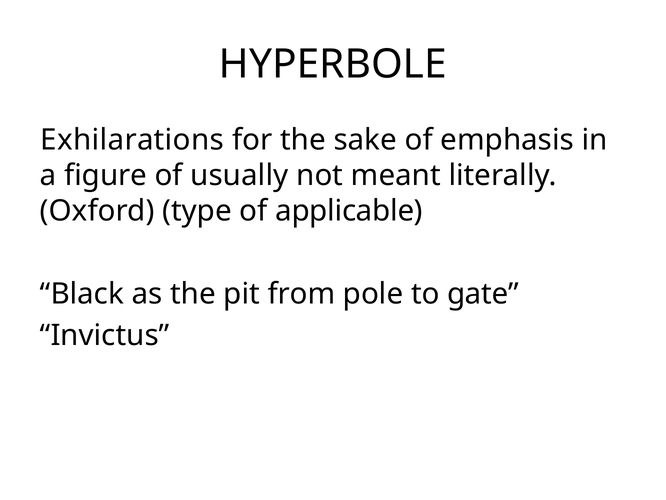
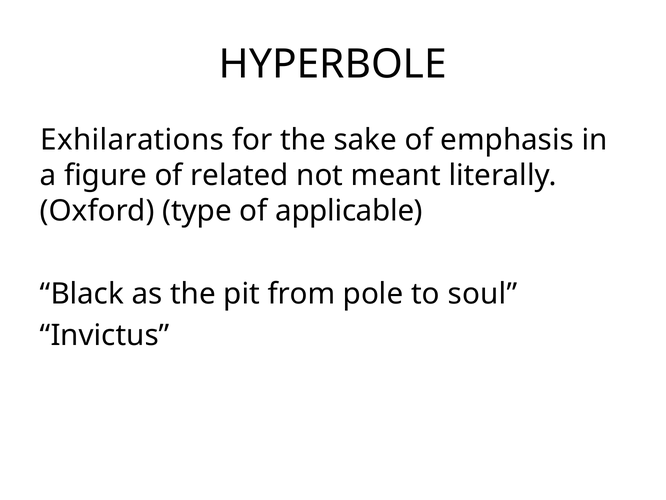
usually: usually -> related (239, 175)
gate: gate -> soul (483, 294)
